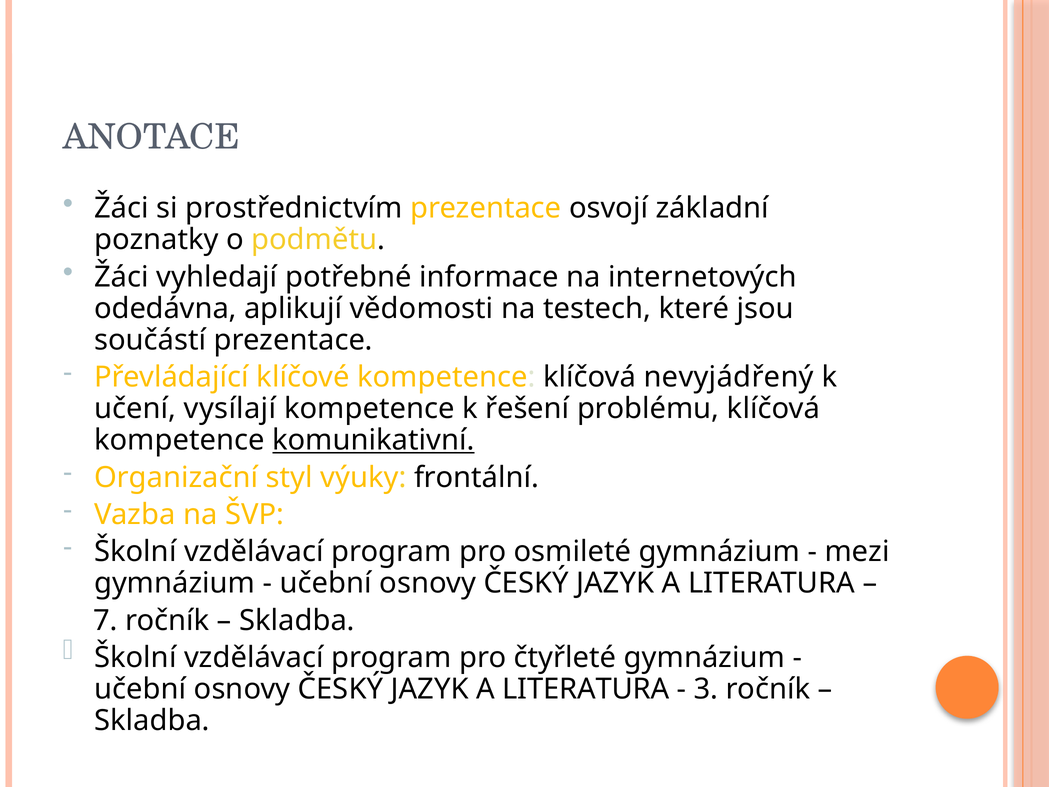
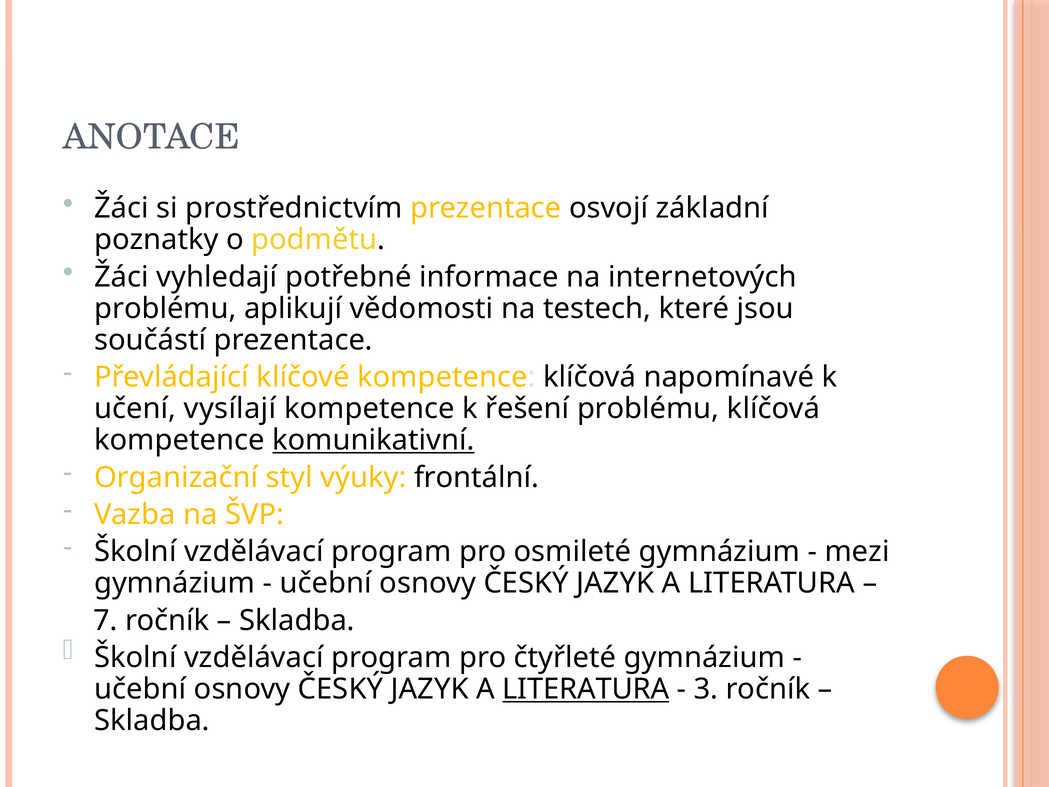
odedávna: odedávna -> problému (165, 308)
nevyjádřený: nevyjádřený -> napomínavé (729, 377)
LITERATURA underline: none -> present (586, 689)
